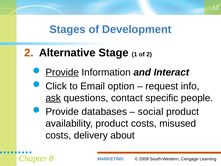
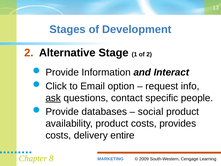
Provide underline: present -> none (62, 72)
misused: misused -> provides (178, 123)
about: about -> entire (123, 135)
